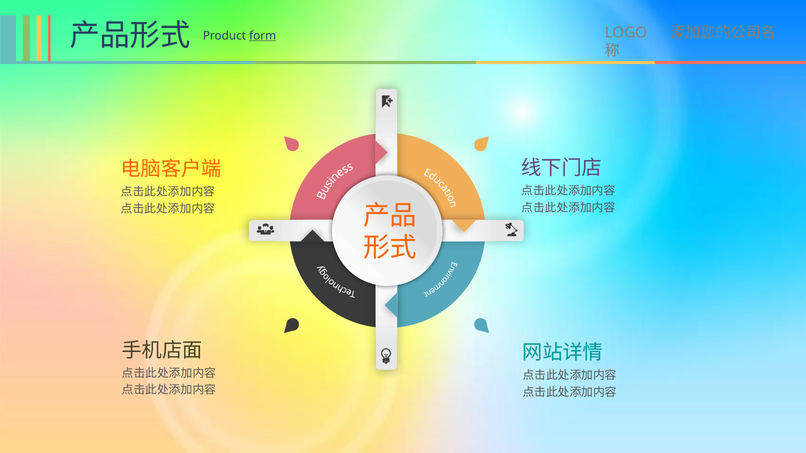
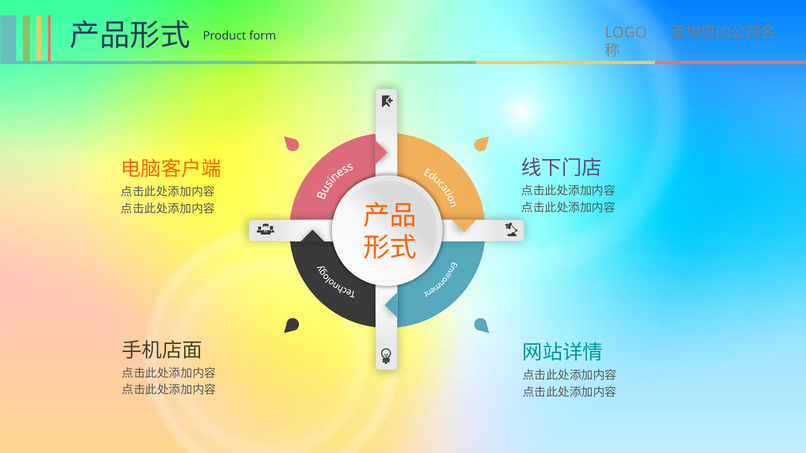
form underline: present -> none (263, 36)
